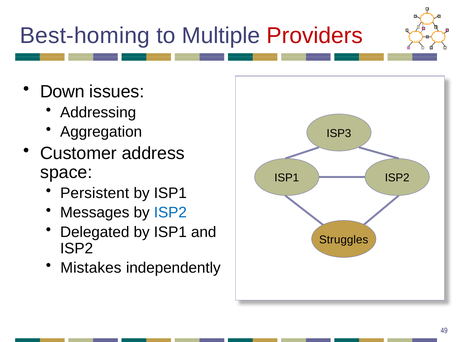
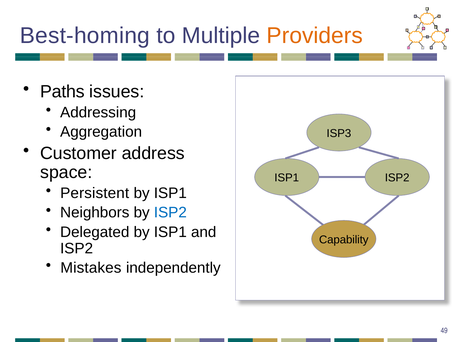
Providers colour: red -> orange (315, 36)
Down: Down -> Paths (62, 92)
Messages: Messages -> Neighbors (95, 213)
Struggles: Struggles -> Capability (344, 240)
